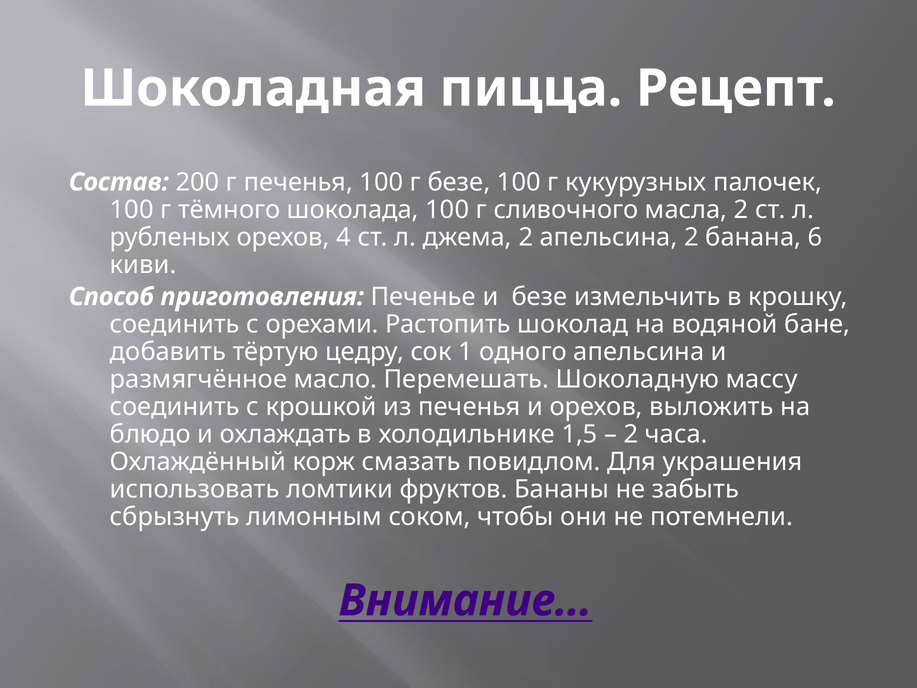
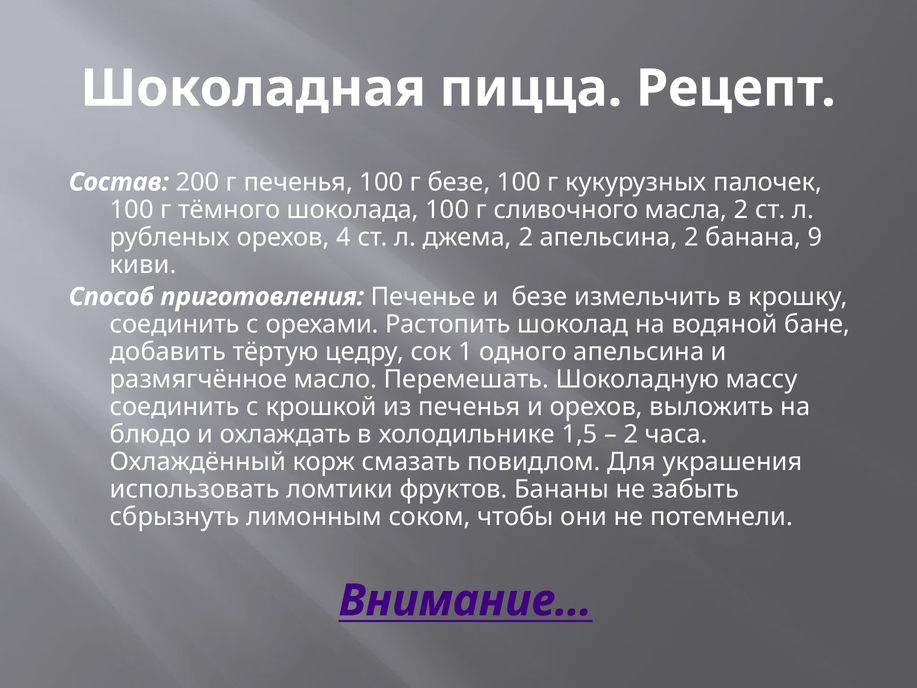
6: 6 -> 9 (815, 237)
